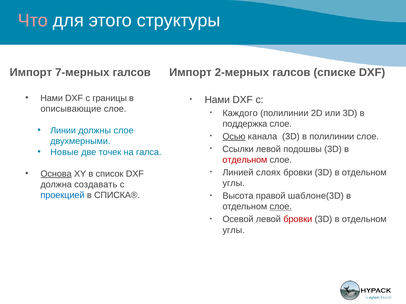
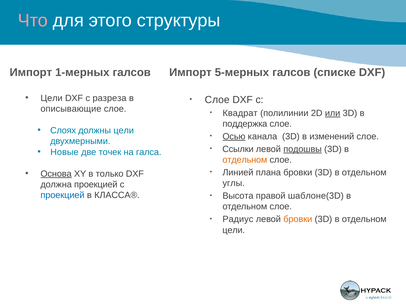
2-мерных: 2-мерных -> 5-мерных (242, 73)
7-мерных: 7-мерных -> 1-мерных (82, 73)
Нами: Нами -> Цели (52, 98)
границы: границы -> разреза (110, 98)
Нами: Нами -> Слое (217, 100)
Каждого: Каждого -> Квадрат (240, 113)
или underline: none -> present (333, 113)
Линии: Линии -> Слоях (63, 131)
должны слое: слое -> цели (124, 131)
в полилинии: полилинии -> изменений (332, 137)
подошвы underline: none -> present (303, 149)
отдельном colour: red -> orange (245, 160)
слоях: слоях -> плана (268, 173)
список: список -> только (110, 174)
должна создавать: создавать -> проекцией (96, 185)
СПИСКА®: СПИСКА® -> КЛАССА® (117, 196)
слое underline: present -> none (281, 207)
Осевой: Осевой -> Радиус (238, 220)
бровки colour: red -> orange (298, 220)
углы: углы -> цели (234, 230)
